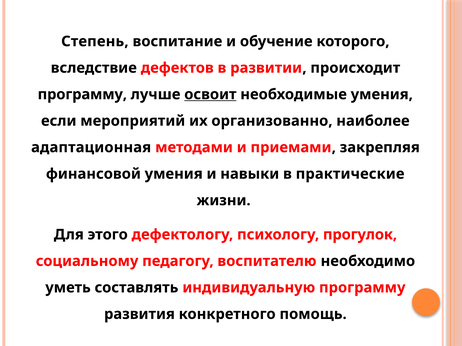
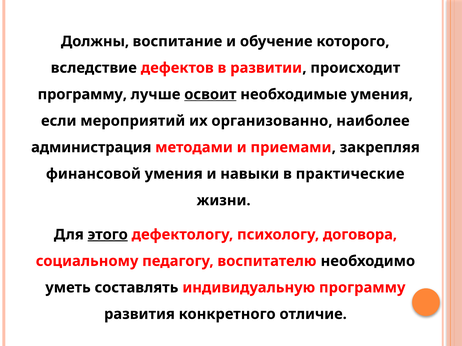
Степень: Степень -> Должны (95, 41)
адаптационная: адаптационная -> администрация (91, 148)
этого underline: none -> present (108, 235)
прогулок: прогулок -> договора (360, 235)
помощь: помощь -> отличие (313, 315)
